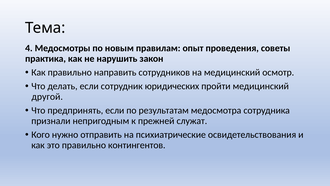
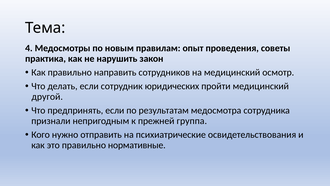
служат: служат -> группа (192, 121)
контингентов: контингентов -> нормативные (137, 145)
